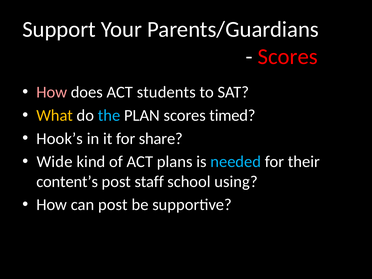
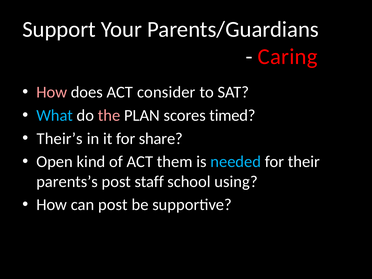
Scores: Scores -> Caring (288, 57)
students: students -> consider (166, 92)
What colour: yellow -> light blue (55, 115)
the colour: light blue -> pink (109, 115)
Hook’s: Hook’s -> Their’s (60, 139)
Wide: Wide -> Open (55, 162)
plans: plans -> them (175, 162)
content’s: content’s -> parents’s (67, 182)
